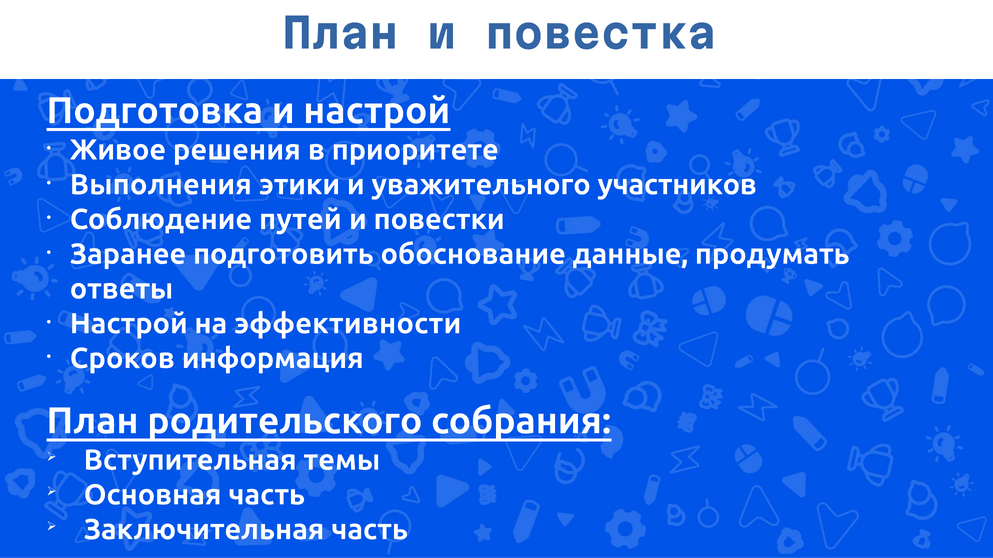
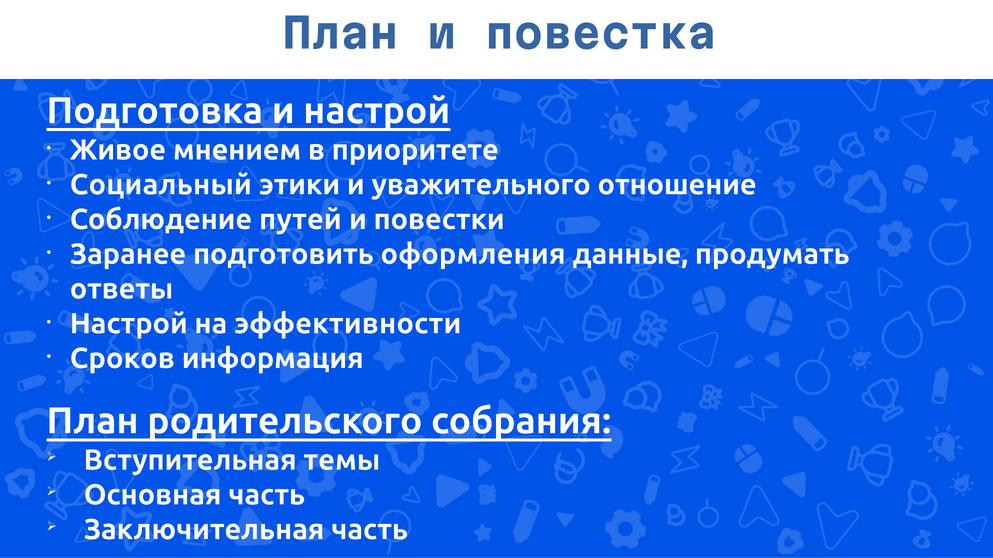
решения: решения -> мнением (237, 150)
Выполнения: Выполнения -> Социальный (161, 185)
участников: участников -> отношение (677, 185)
обоснование: обоснование -> оформления (473, 254)
